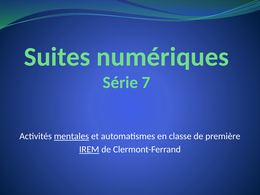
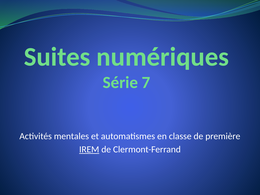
mentales underline: present -> none (71, 136)
